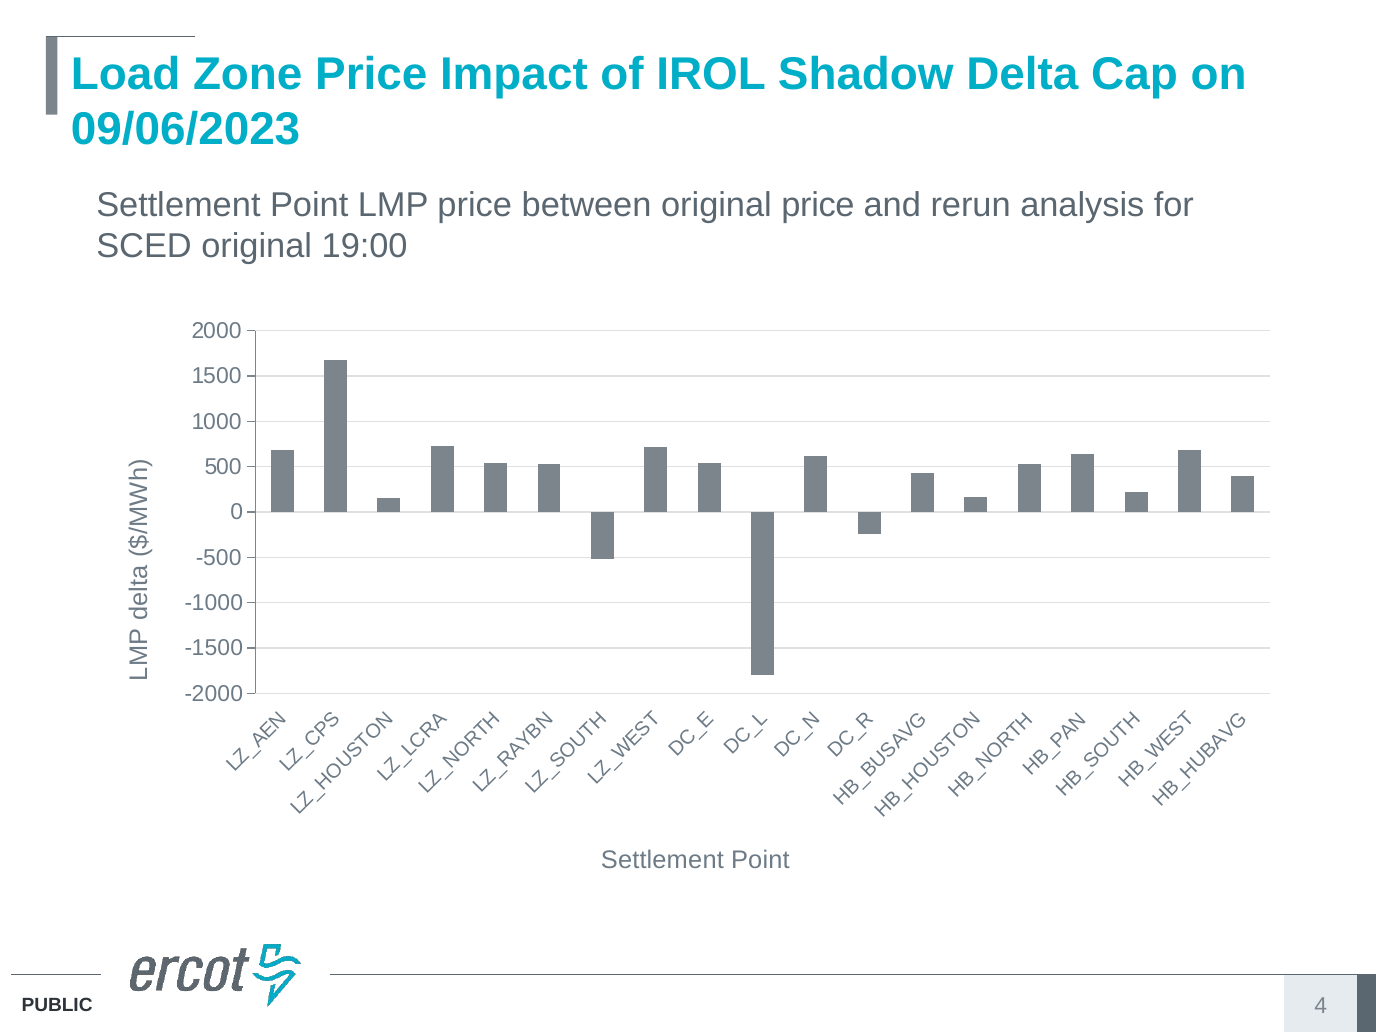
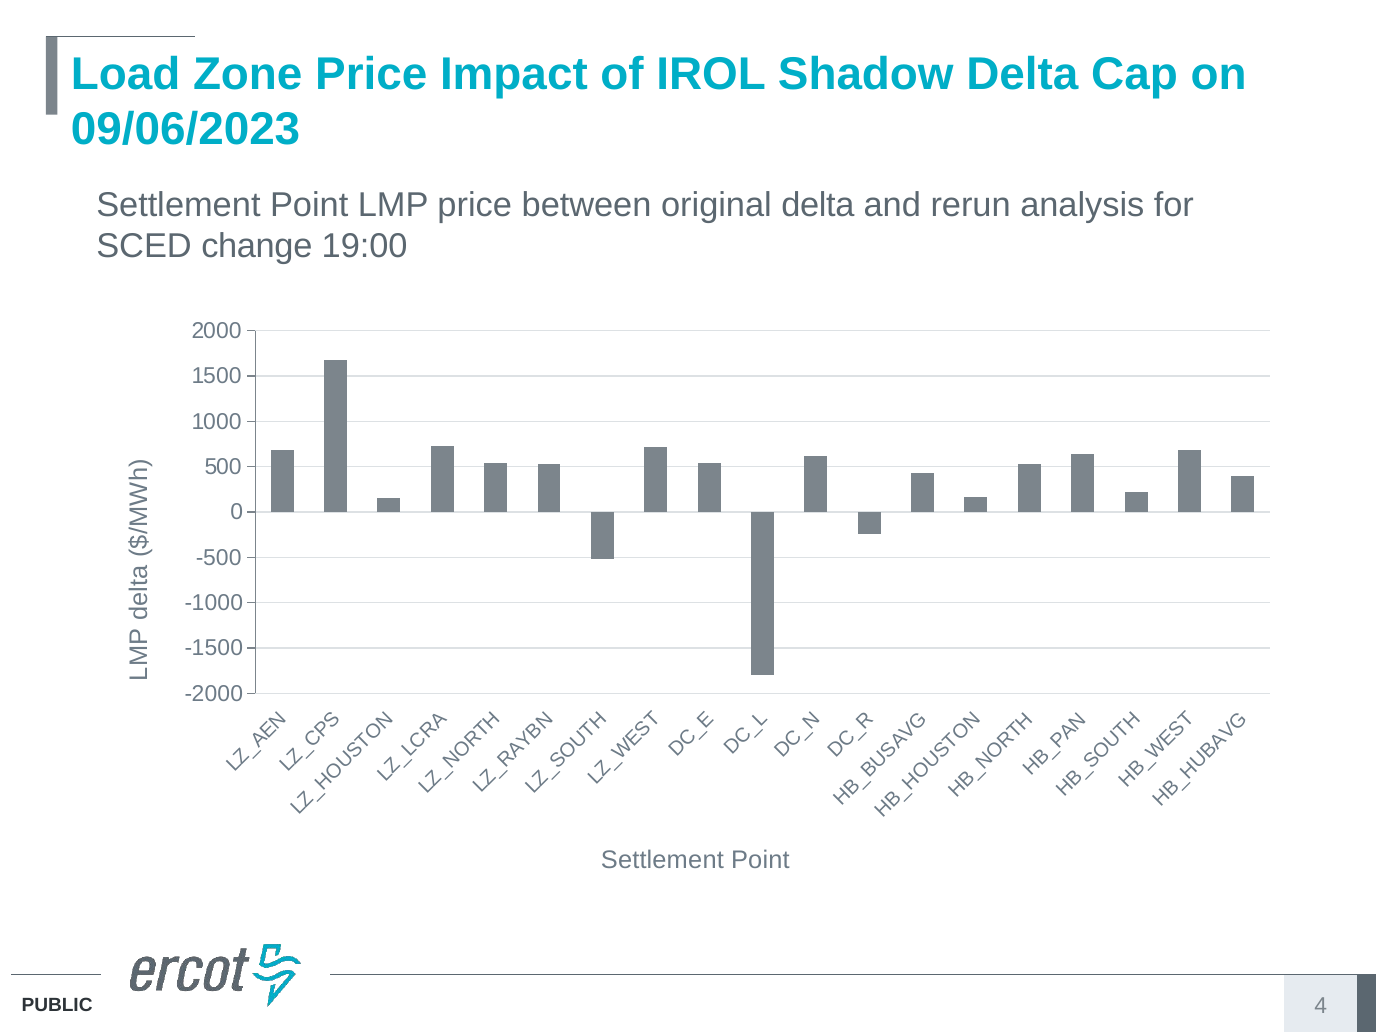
original price: price -> delta (818, 205)
SCED original: original -> change (257, 246)
